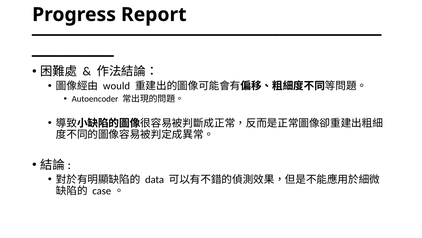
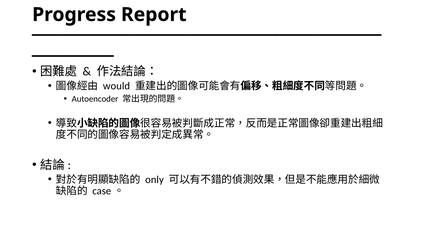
data: data -> only (154, 179)
